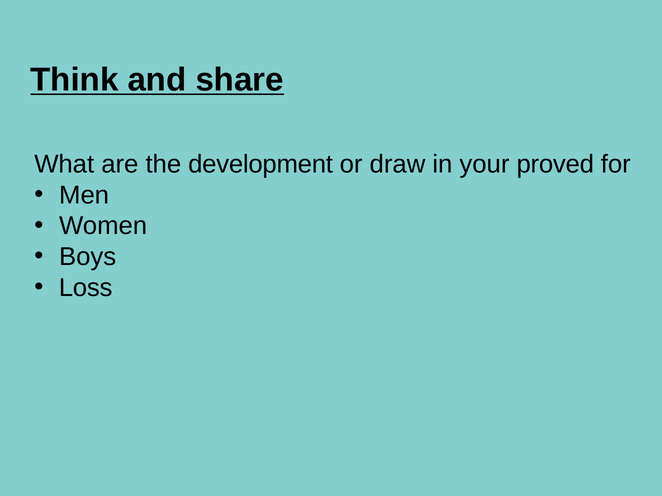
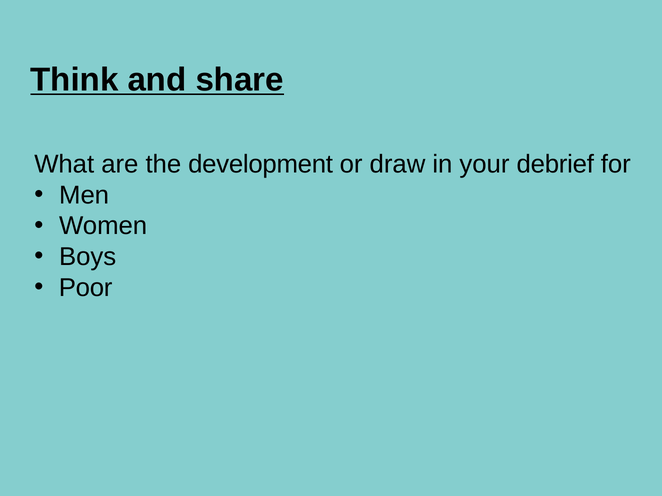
proved: proved -> debrief (555, 164)
Loss: Loss -> Poor (86, 288)
